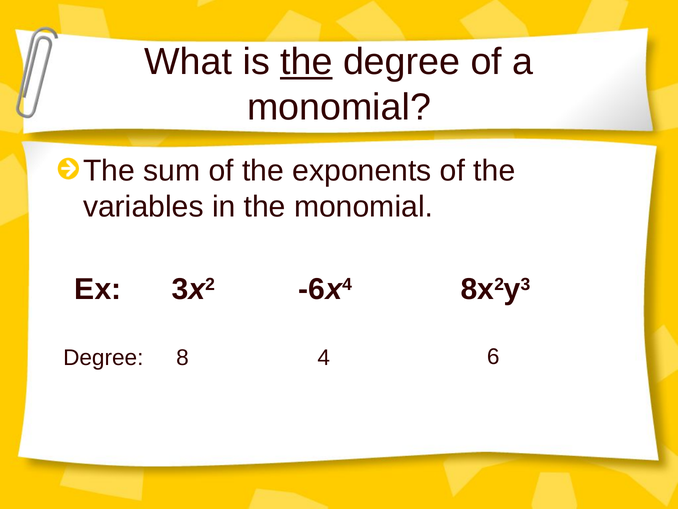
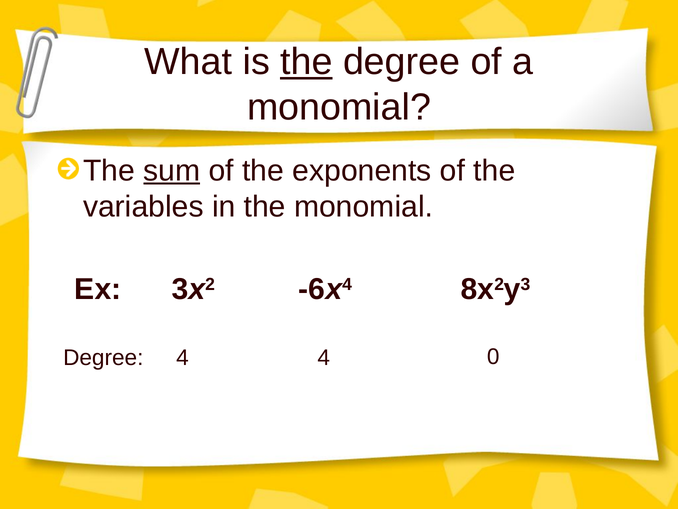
sum underline: none -> present (172, 170)
Degree 8: 8 -> 4 (182, 357)
6: 6 -> 0 (493, 357)
